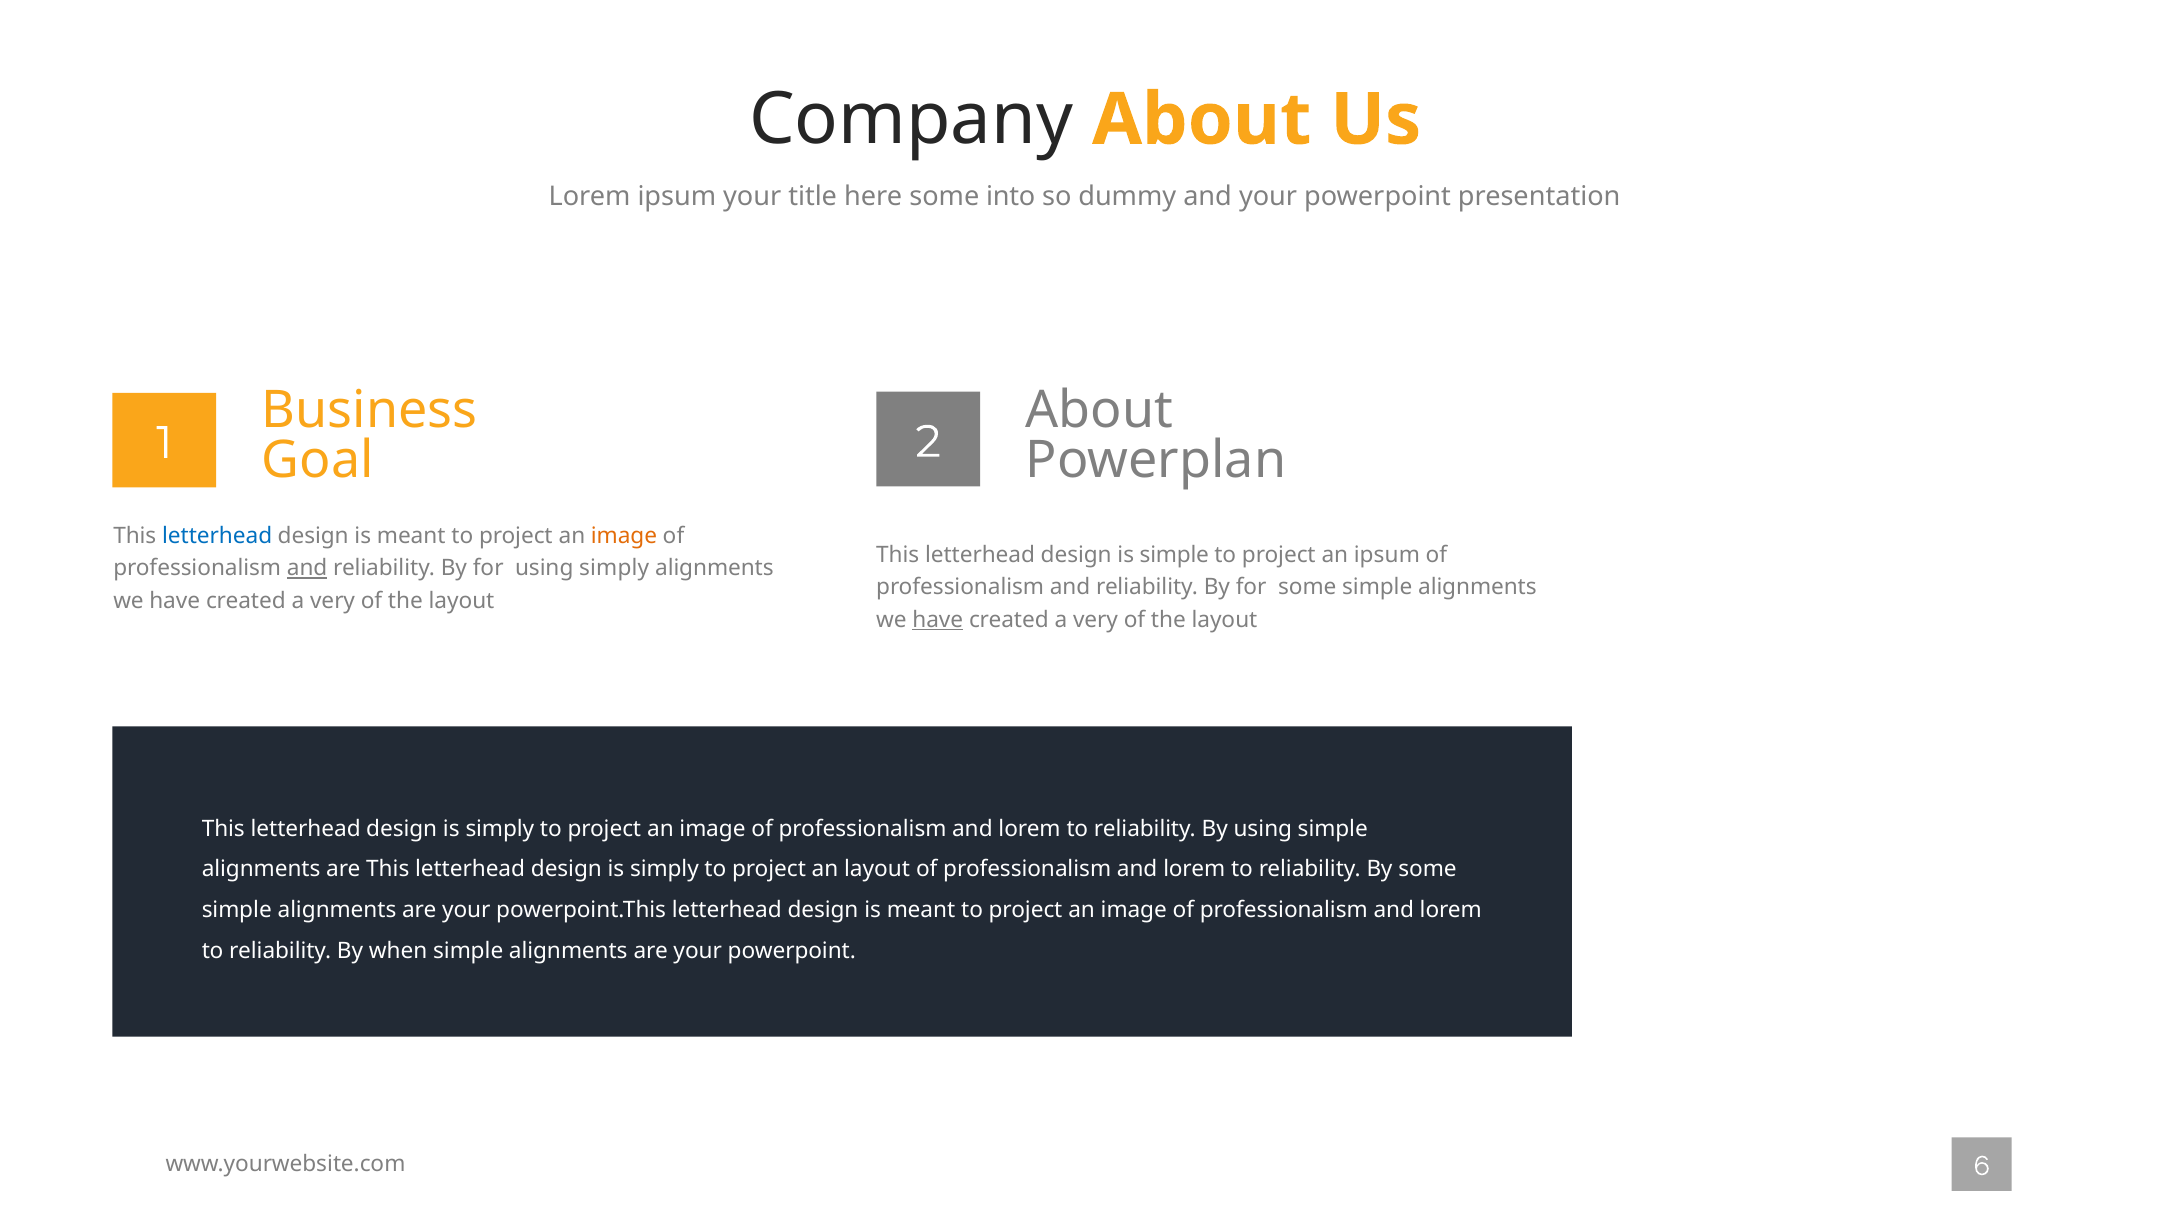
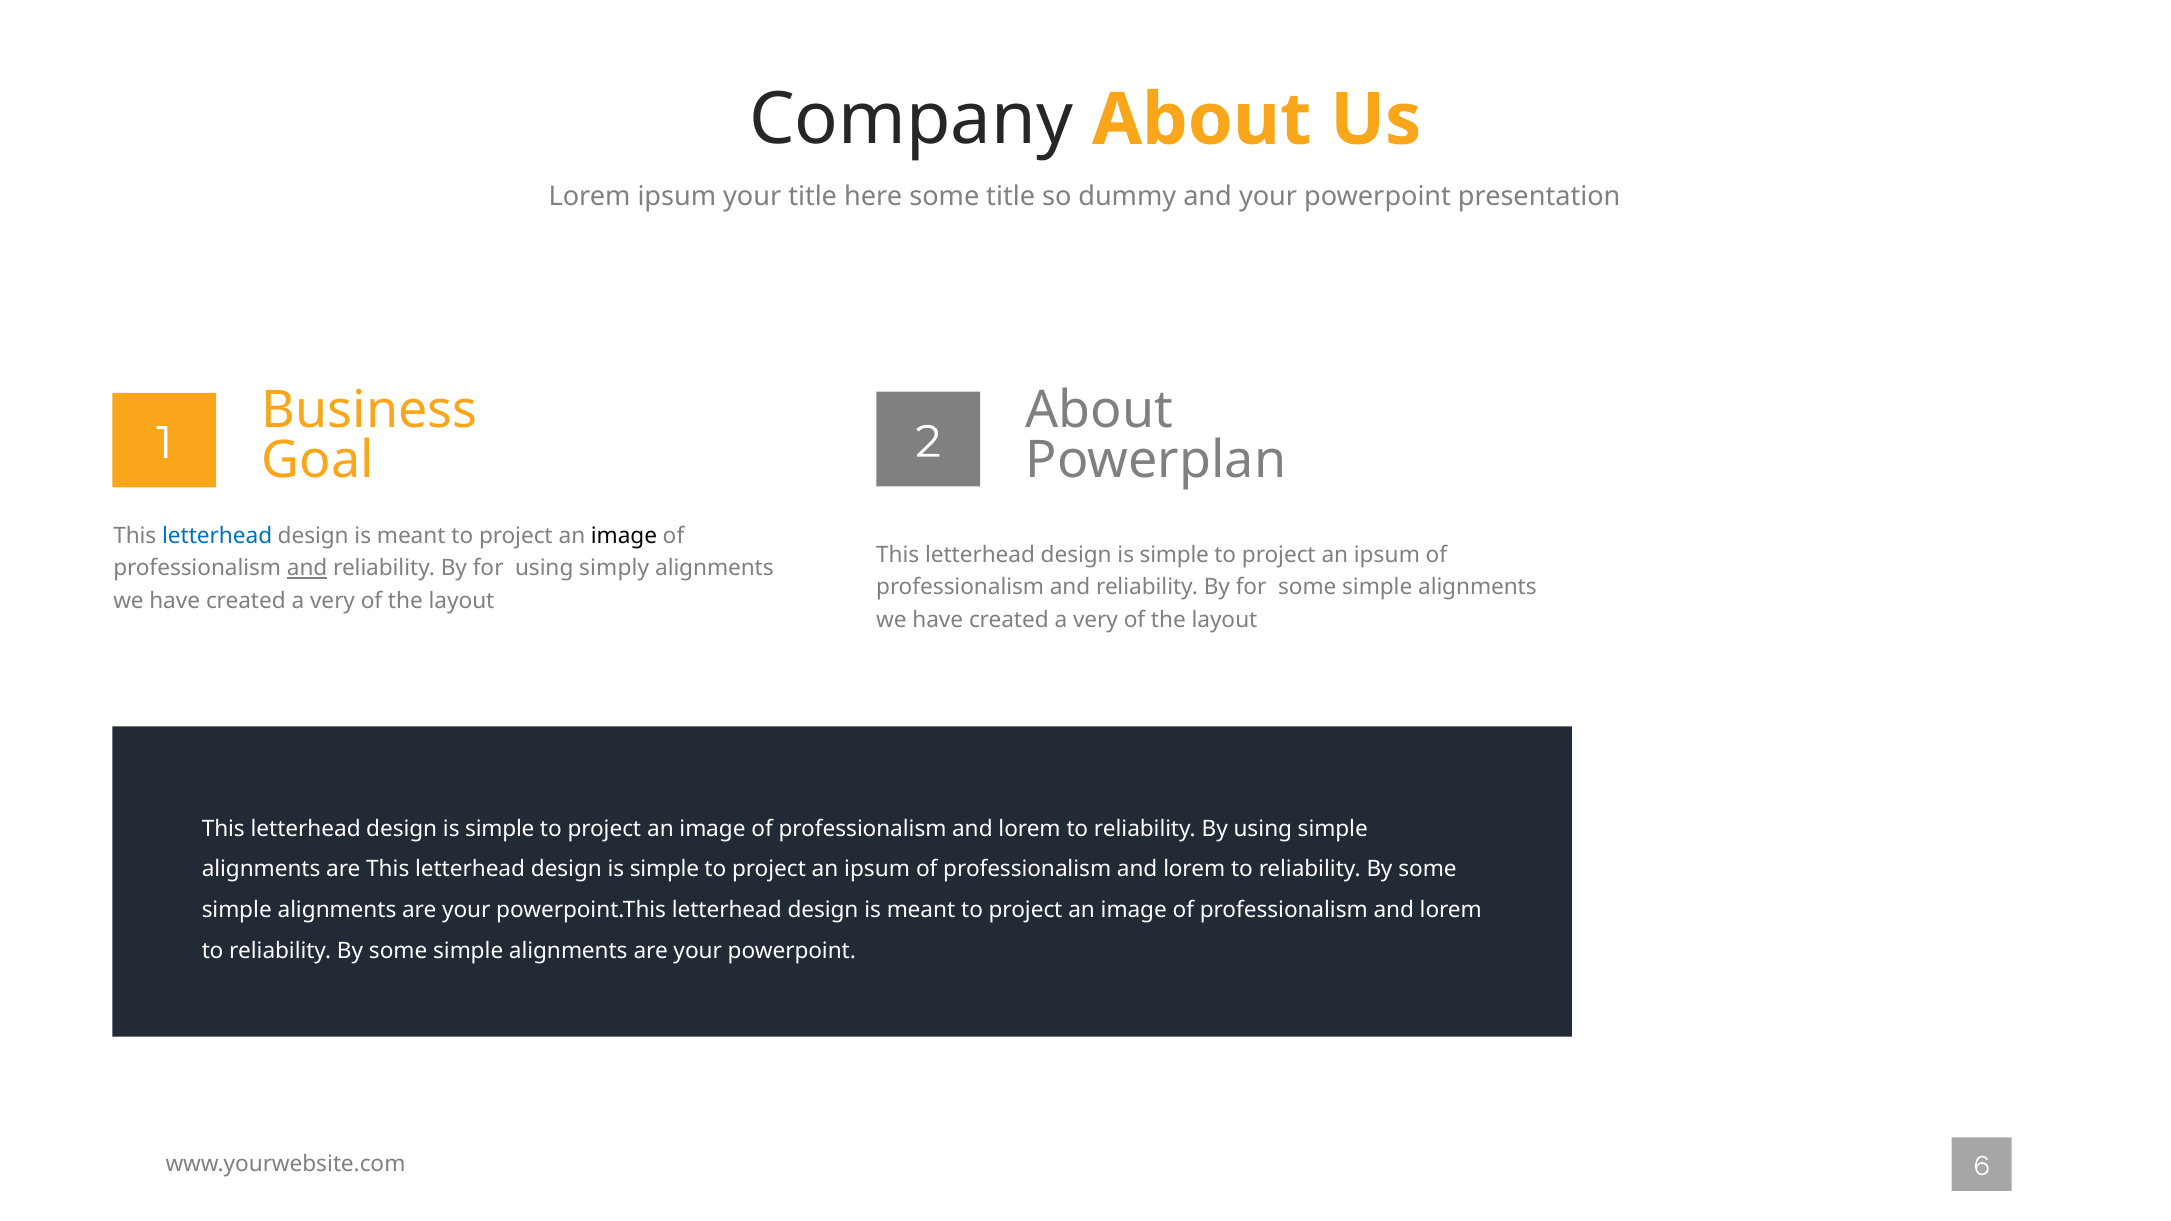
some into: into -> title (1011, 197)
image colour: orange -> black (624, 536)
have underline: present -> none (938, 620)
simply: simply -> simple (500, 829)
simply: simply -> simple (664, 870)
layout: layout -> ipsum (877, 870)
when: when -> some (398, 951)
